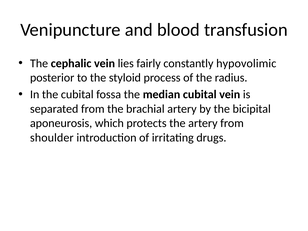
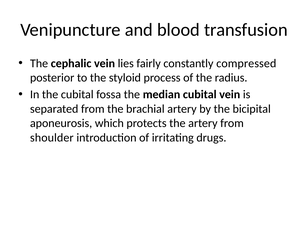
hypovolimic: hypovolimic -> compressed (246, 63)
